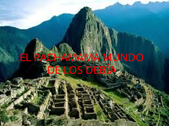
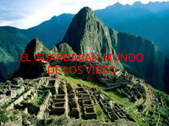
PACHAMAMA: PACHAMAMA -> GUARDABAN (67, 58)
DEBÍA: DEBÍA -> VIDEO (101, 71)
